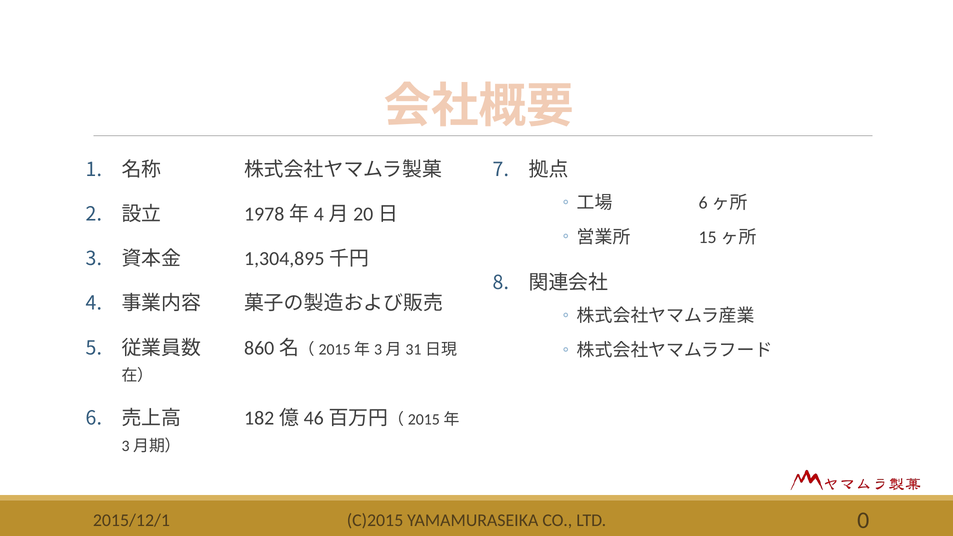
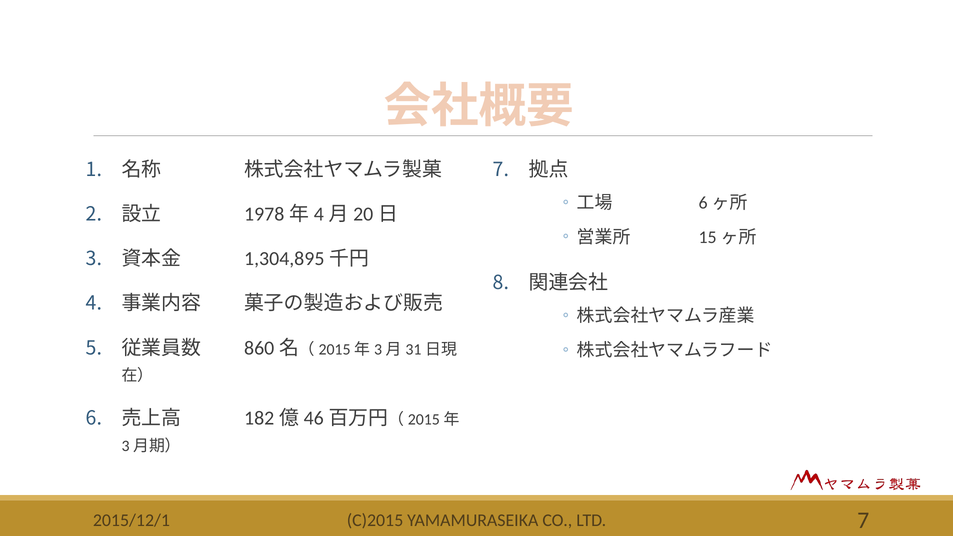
LTD 0: 0 -> 7 (863, 521)
